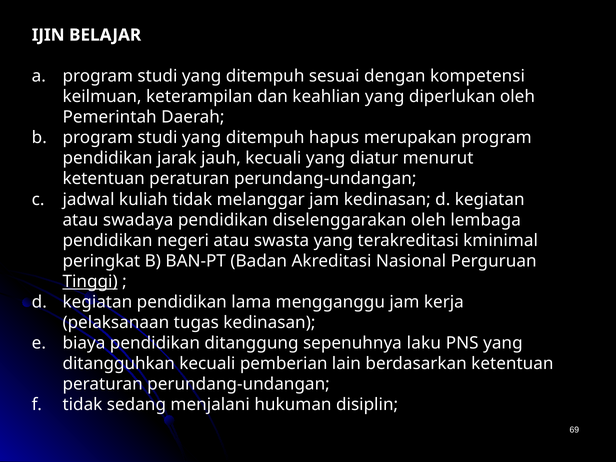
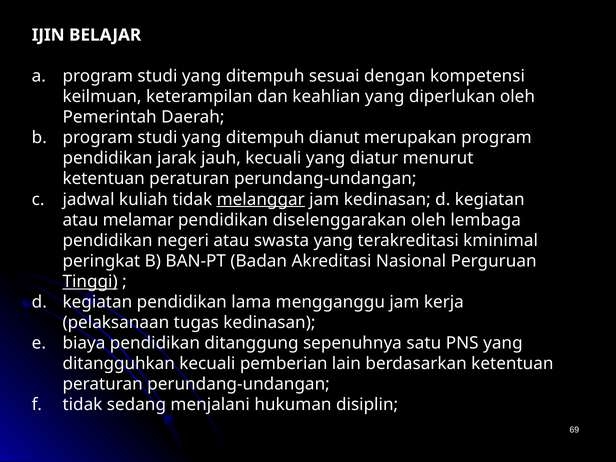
hapus: hapus -> dianut (334, 138)
melanggar underline: none -> present (261, 199)
swadaya: swadaya -> melamar (138, 220)
laku: laku -> satu (424, 343)
